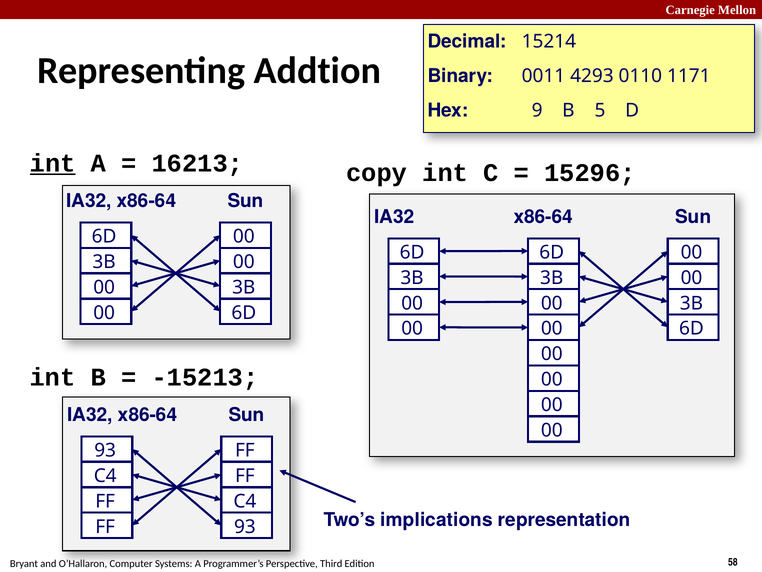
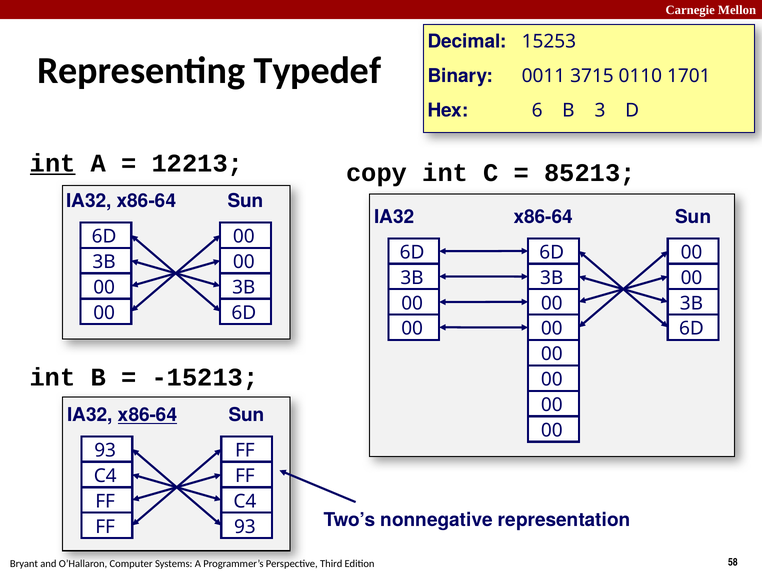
15214: 15214 -> 15253 (549, 41)
Addtion: Addtion -> Typedef (317, 71)
4293: 4293 -> 3715 (592, 76)
1171: 1171 -> 1701 (689, 76)
9: 9 -> 6 (537, 110)
5: 5 -> 3 (600, 110)
16213: 16213 -> 12213 (197, 163)
15296: 15296 -> 85213 (590, 173)
x86-64 underline: none -> present (148, 415)
implications: implications -> nonnegative (437, 520)
